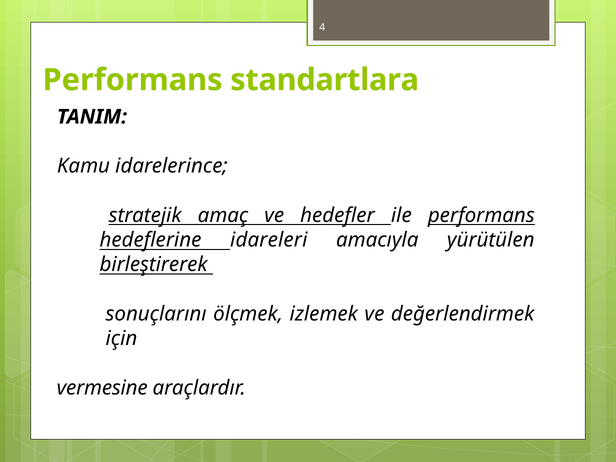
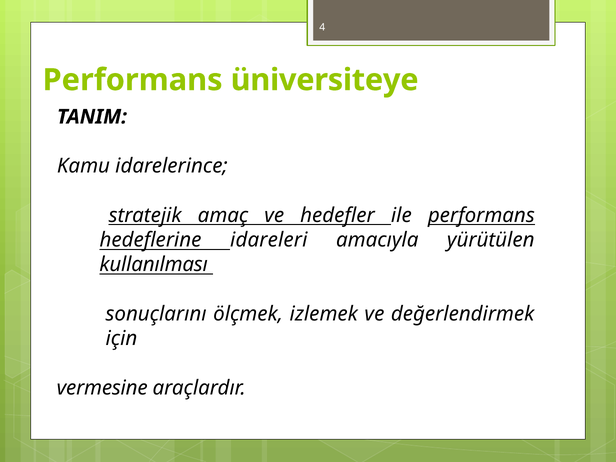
standartlara: standartlara -> üniversiteye (325, 80)
birleştirerek: birleştirerek -> kullanılması (154, 265)
